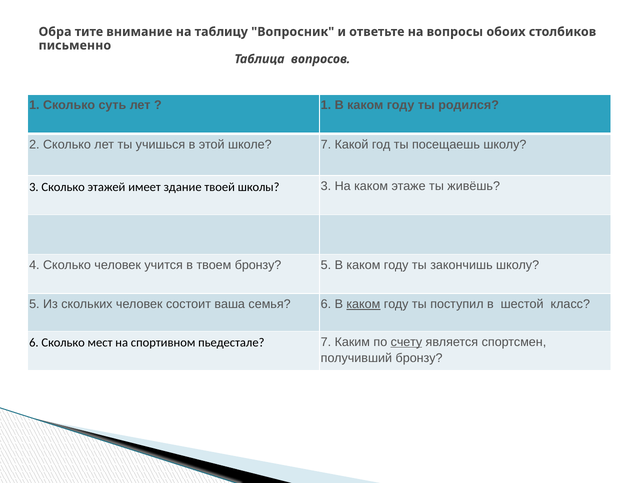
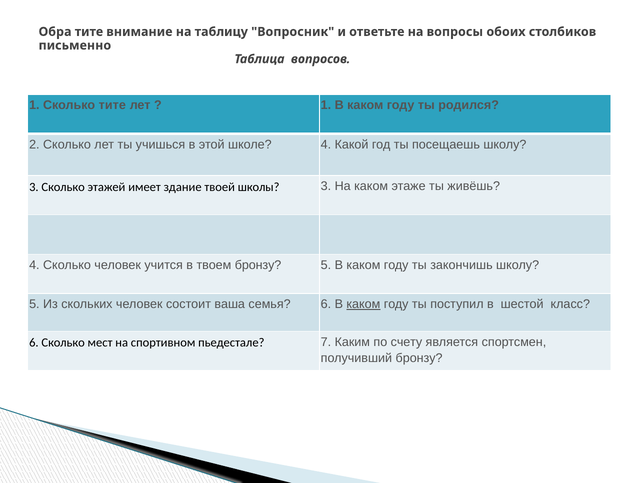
Сколько суть: суть -> тите (112, 105)
школе 7: 7 -> 4 (326, 144)
счету underline: present -> none (406, 342)
